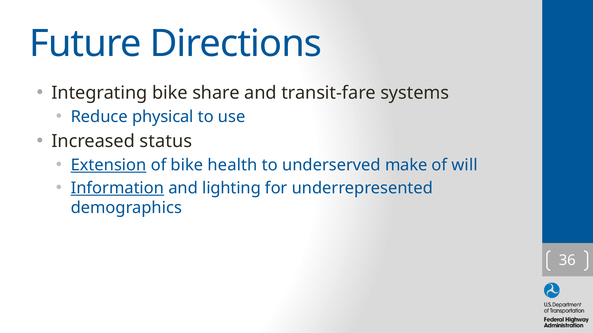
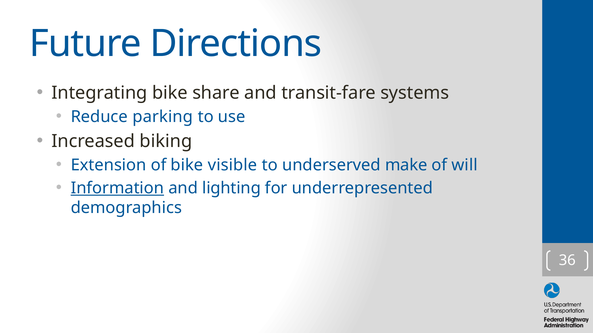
physical: physical -> parking (163, 117)
status: status -> biking (166, 141)
Extension underline: present -> none (109, 165)
health: health -> visible (233, 165)
